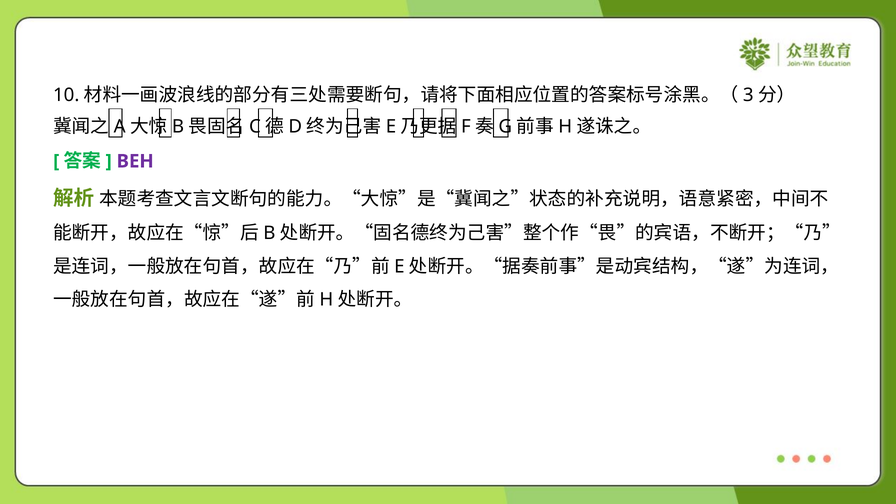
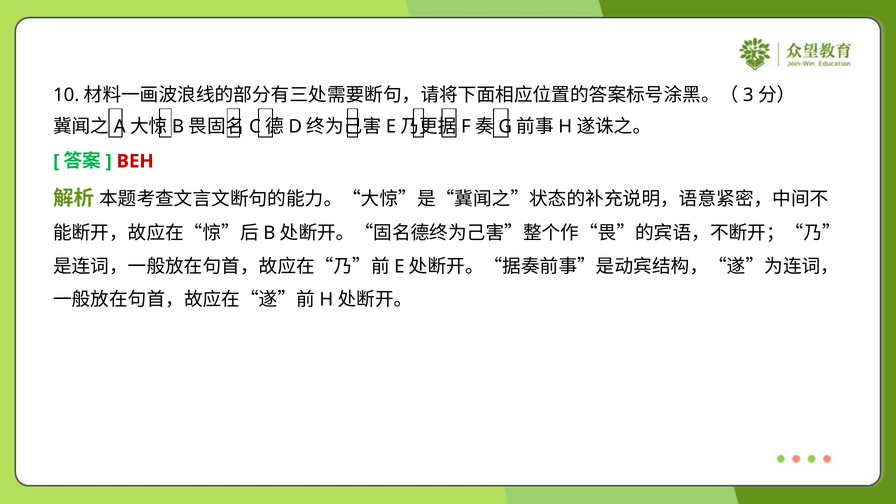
BEH colour: purple -> red (135, 161)
